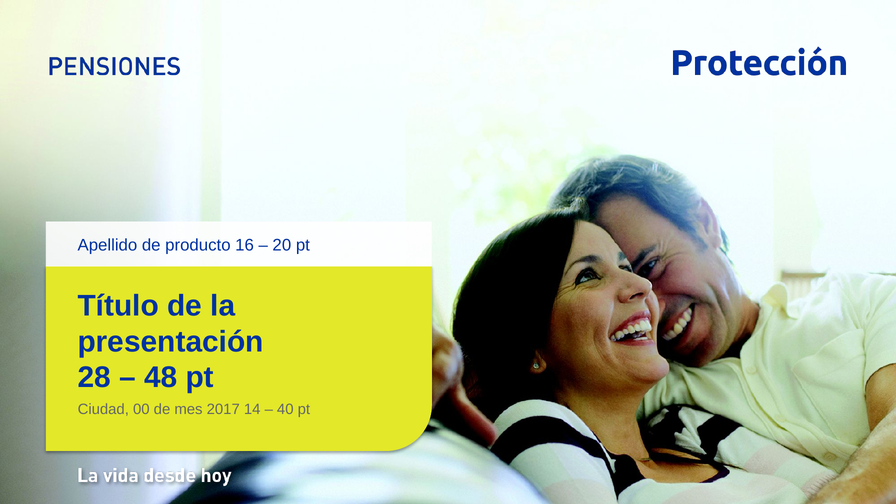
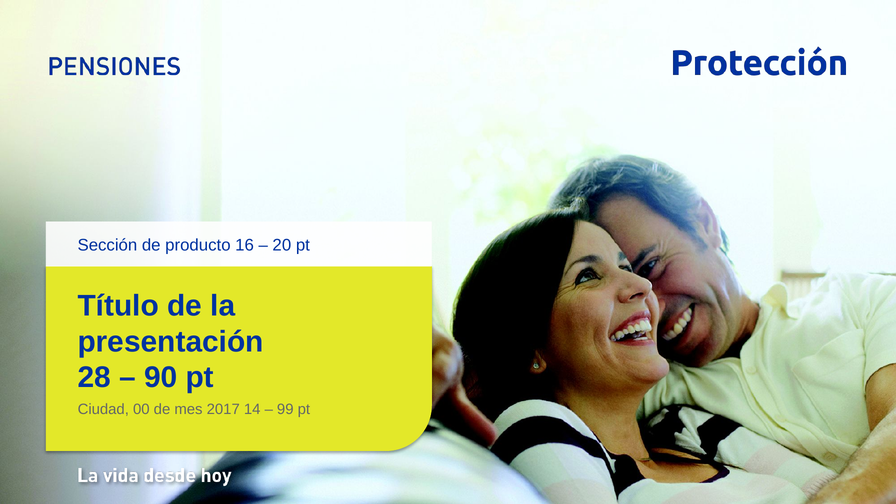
Apellido: Apellido -> Sección (107, 245)
48: 48 -> 90 (161, 378)
40: 40 -> 99 (285, 409)
